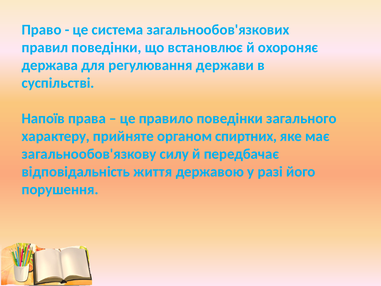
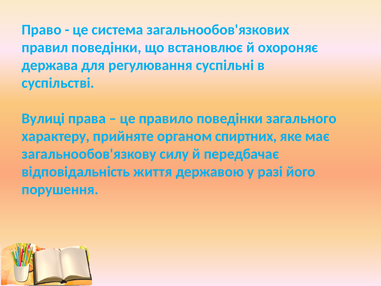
держави: держави -> суспільні (225, 65)
Напоїв: Напоїв -> Вулиці (43, 118)
